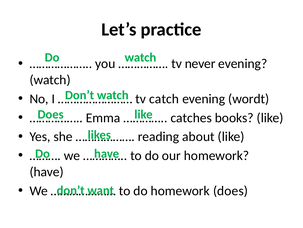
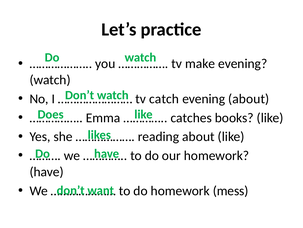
never: never -> make (200, 64)
evening wordt: wordt -> about (249, 99)
homework does: does -> mess (231, 190)
